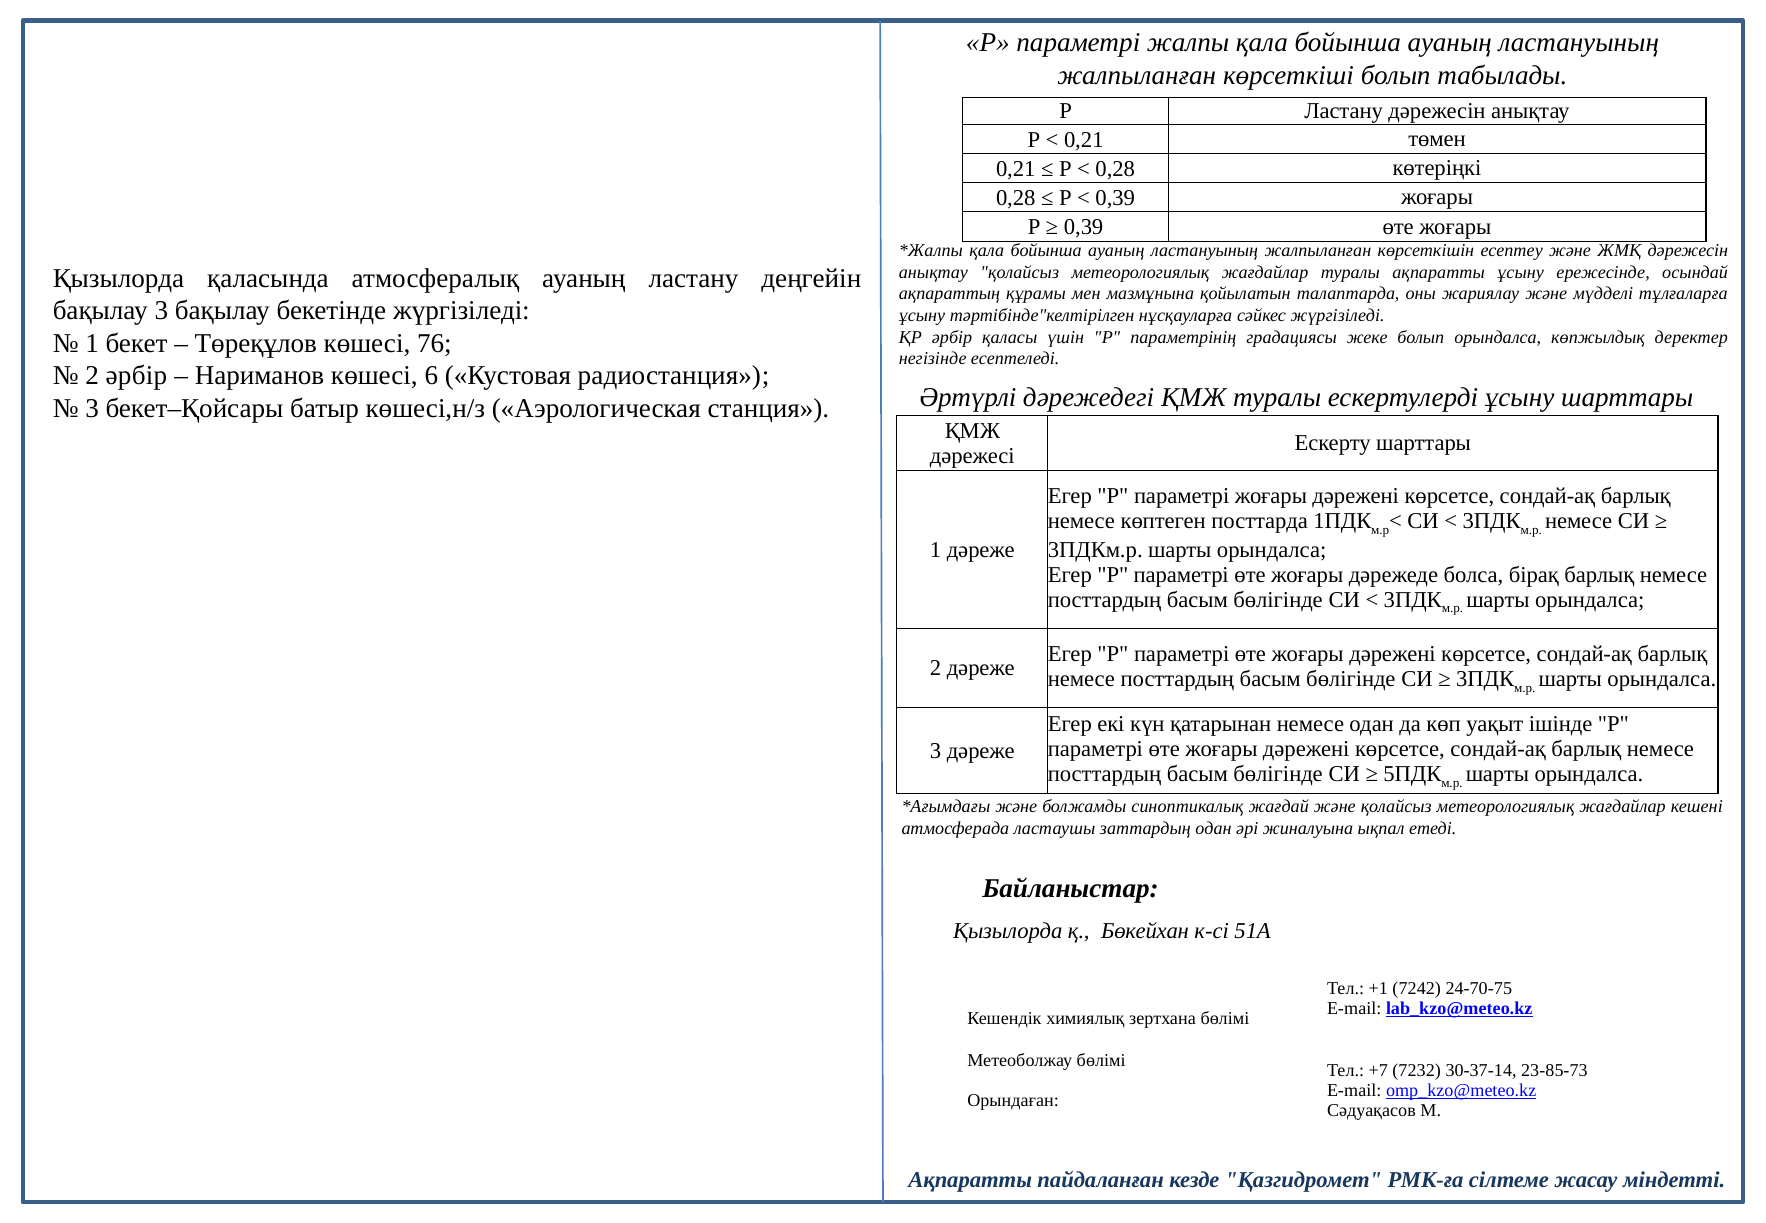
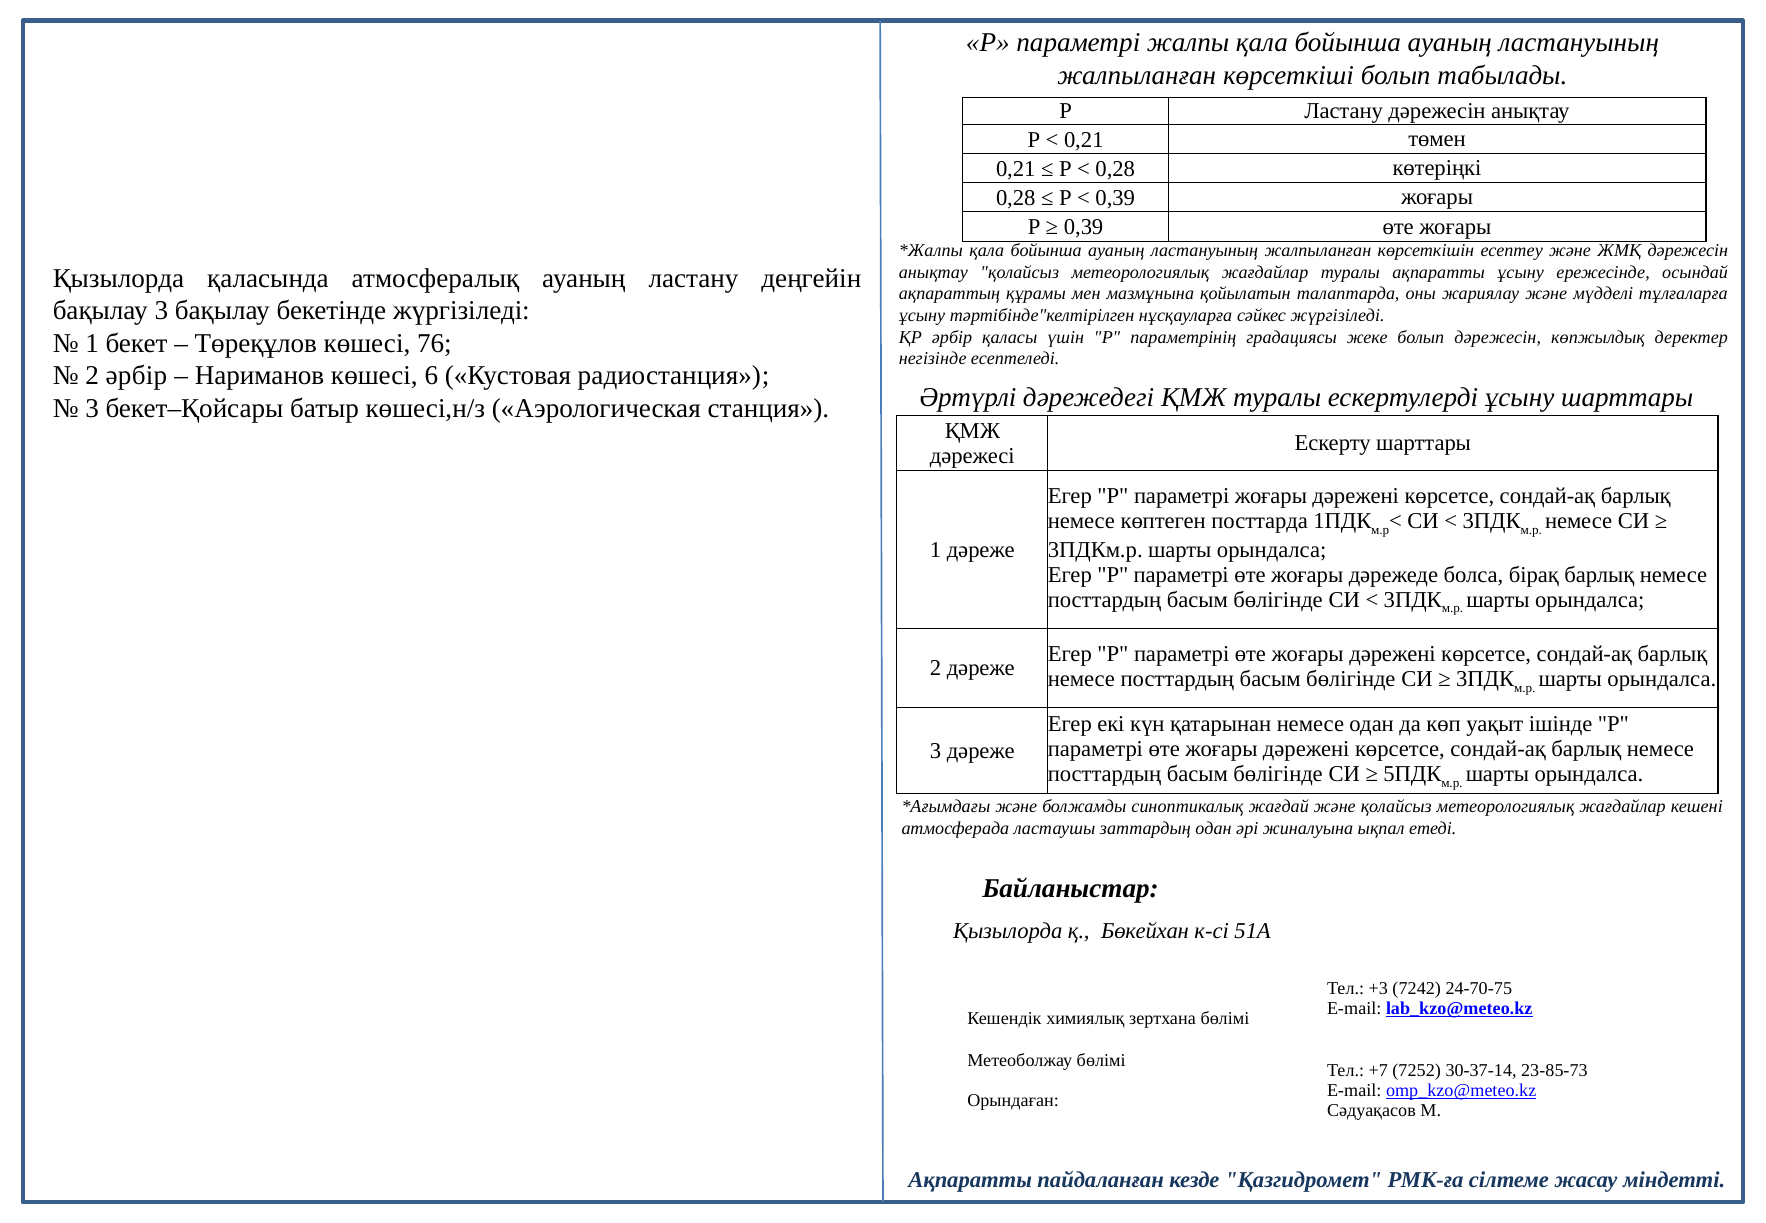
болып орындалса: орындалса -> дәрежесін (1498, 337)
+1: +1 -> +3 (1378, 988)
7232: 7232 -> 7252 (1417, 1070)
